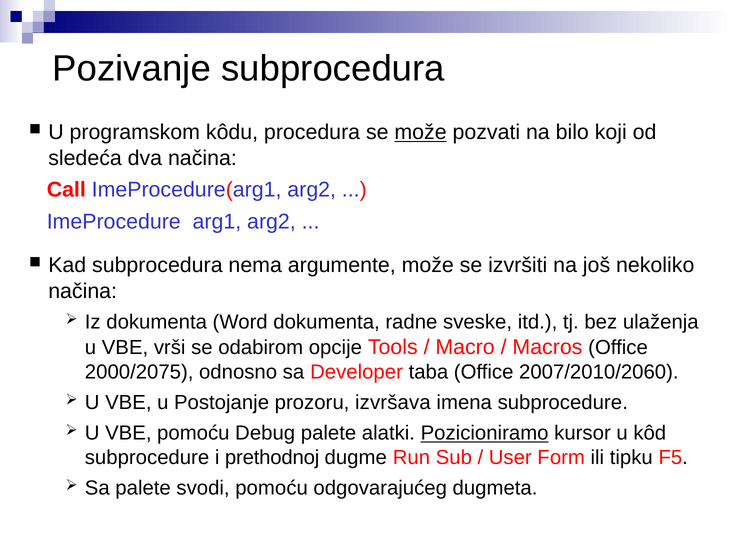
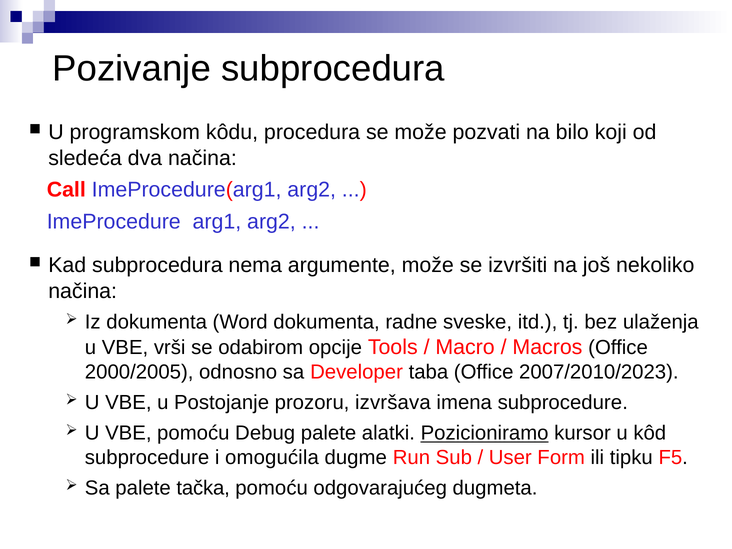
može underline: present -> none (421, 132)
2000/2075: 2000/2075 -> 2000/2005 (139, 372)
2007/2010/2060: 2007/2010/2060 -> 2007/2010/2023 (599, 372)
prethodnoj: prethodnoj -> omogućila (272, 458)
svodi: svodi -> tačka (203, 488)
